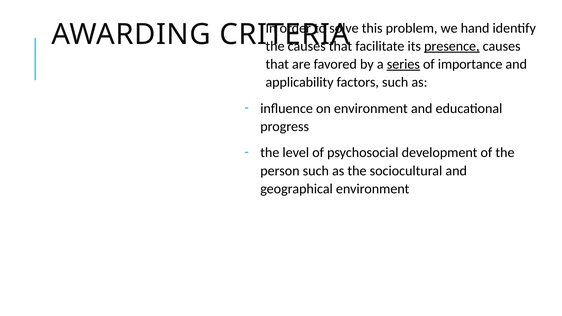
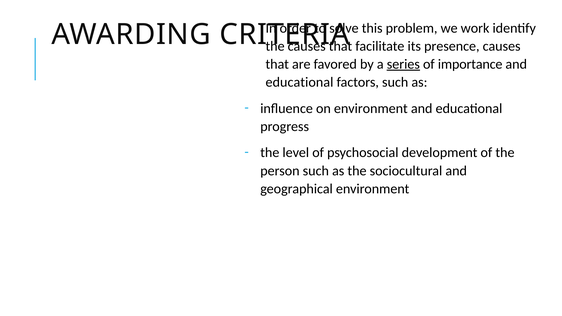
hand: hand -> work (475, 28)
presence underline: present -> none (452, 46)
applicability: applicability -> educational (299, 82)
